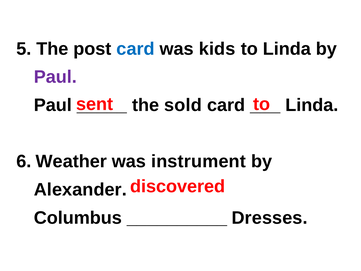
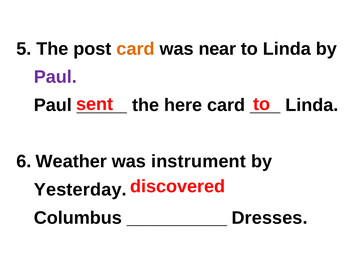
card colour: blue -> orange (136, 49)
kids: kids -> near (217, 49)
sold: sold -> here (183, 105)
Alexander: Alexander -> Yesterday (80, 190)
